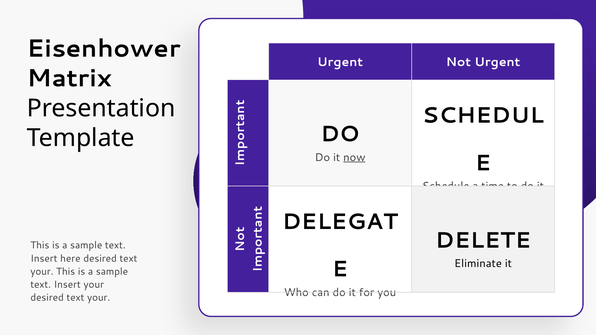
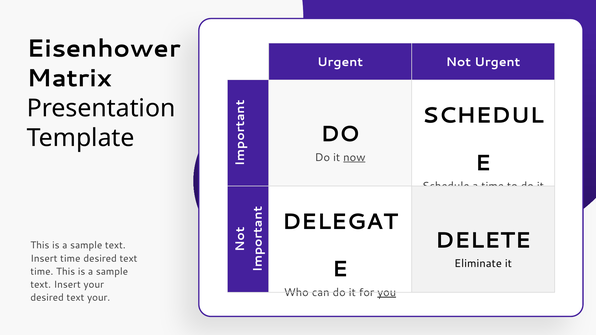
Insert here: here -> time (70, 259)
your: your -> time (42, 272)
you underline: none -> present (387, 293)
